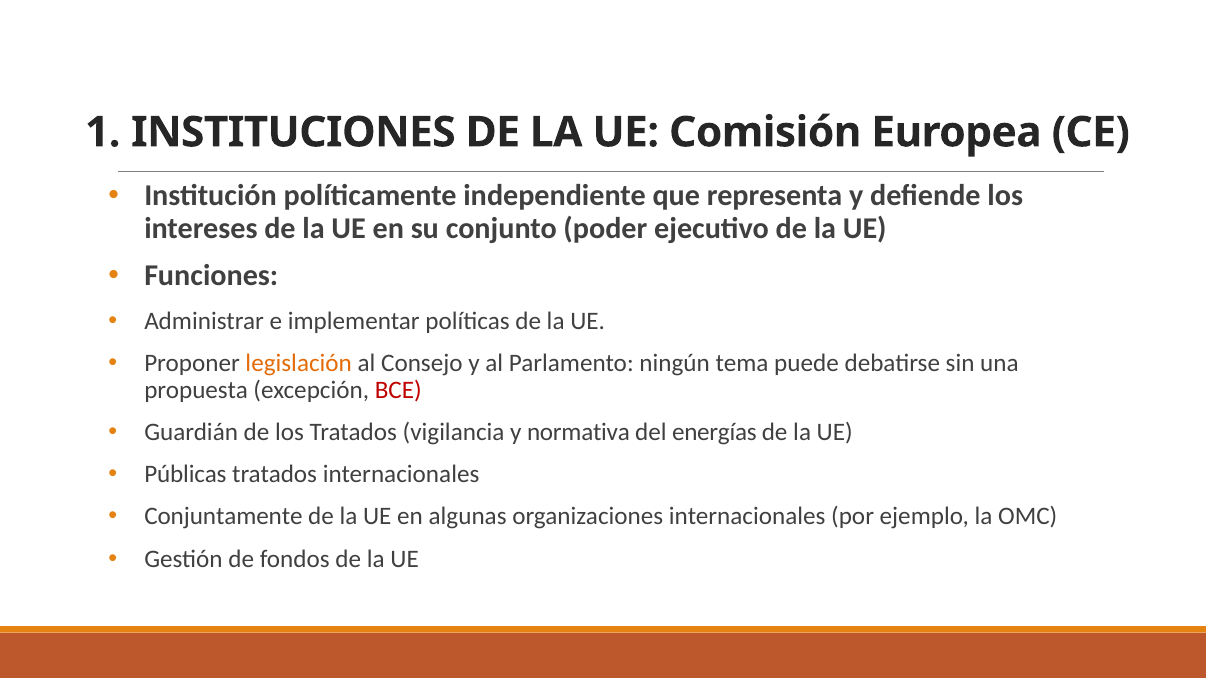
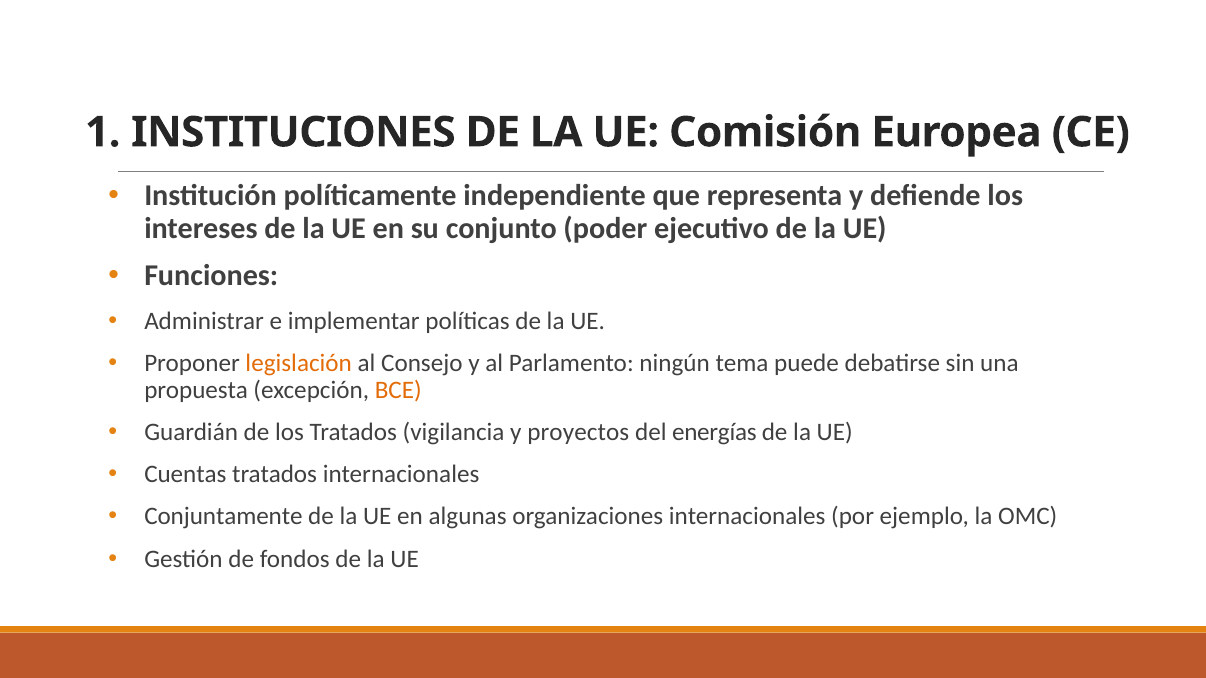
BCE colour: red -> orange (398, 390)
normativa: normativa -> proyectos (578, 433)
Públicas: Públicas -> Cuentas (185, 475)
